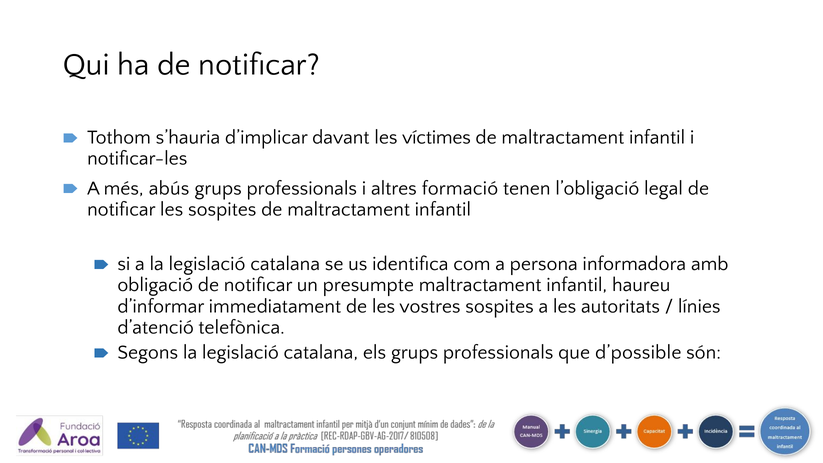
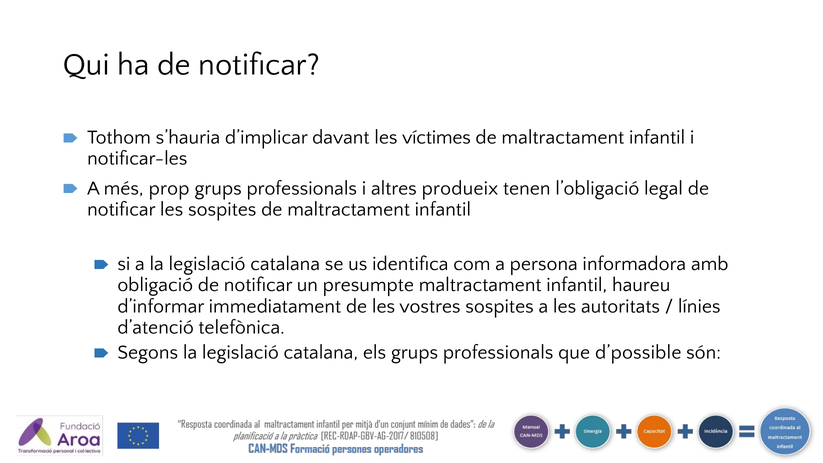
abús: abús -> prop (169, 188)
formació: formació -> produeix (460, 188)
